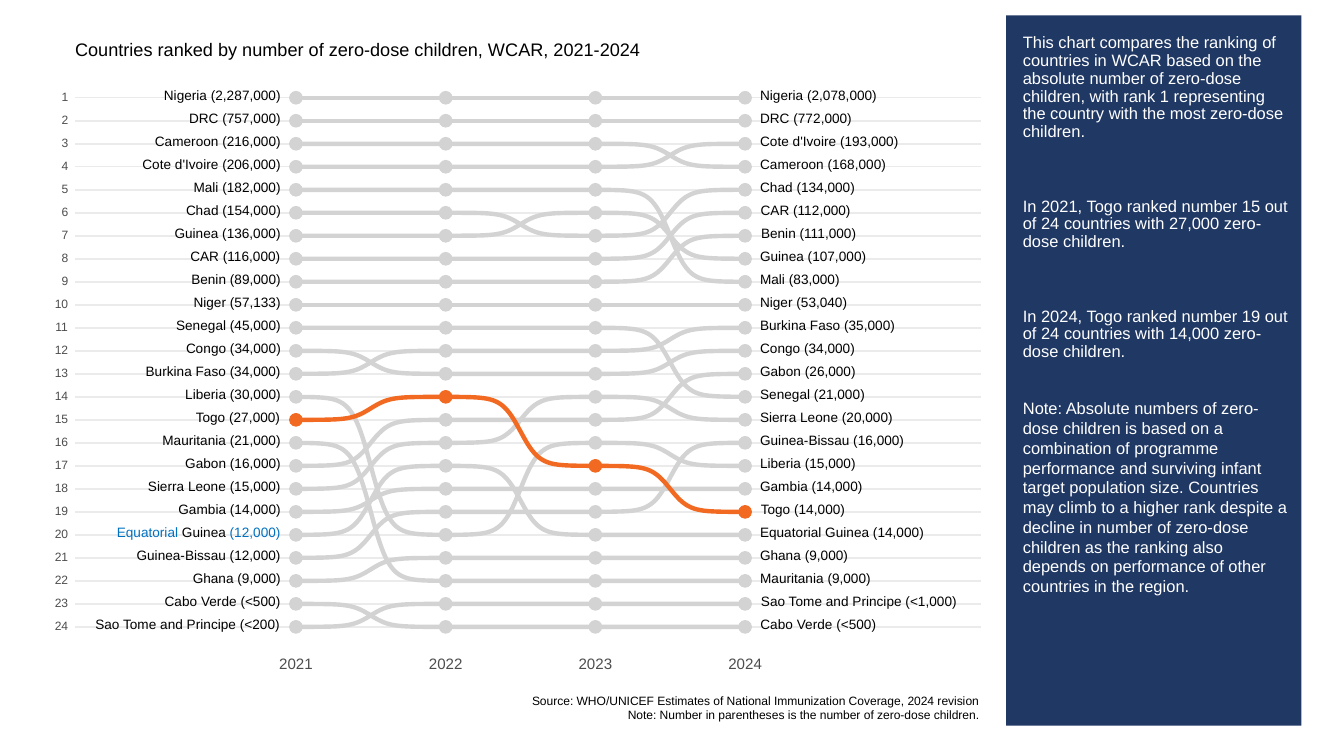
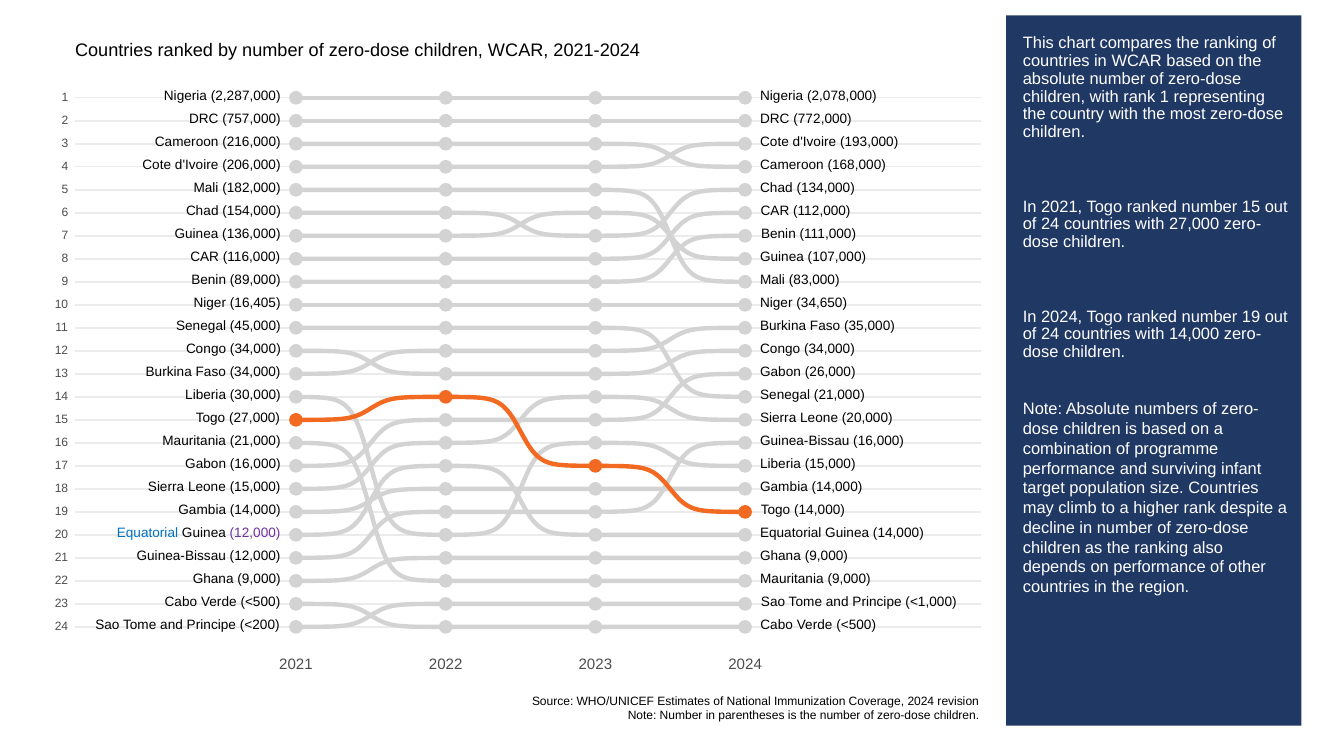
57,133: 57,133 -> 16,405 (255, 303)
53,040: 53,040 -> 34,650 (822, 303)
12,000 colour: blue -> purple (255, 533)
